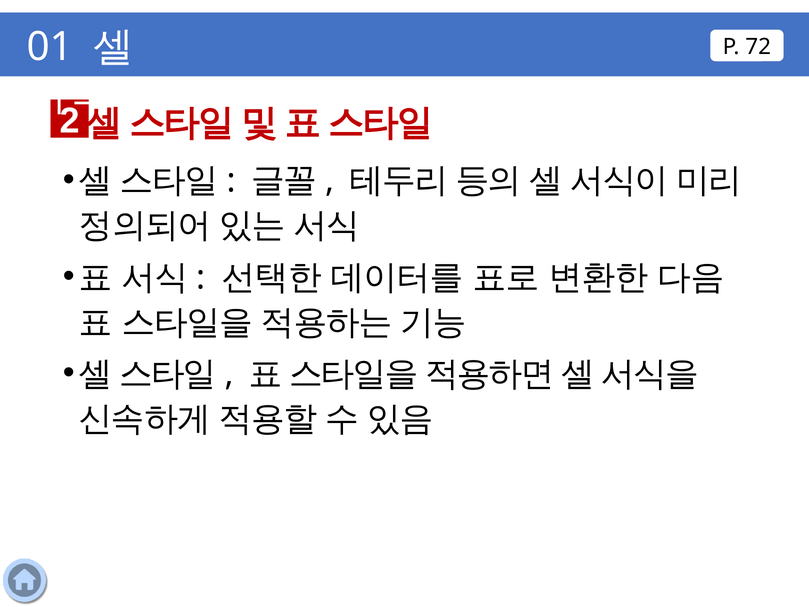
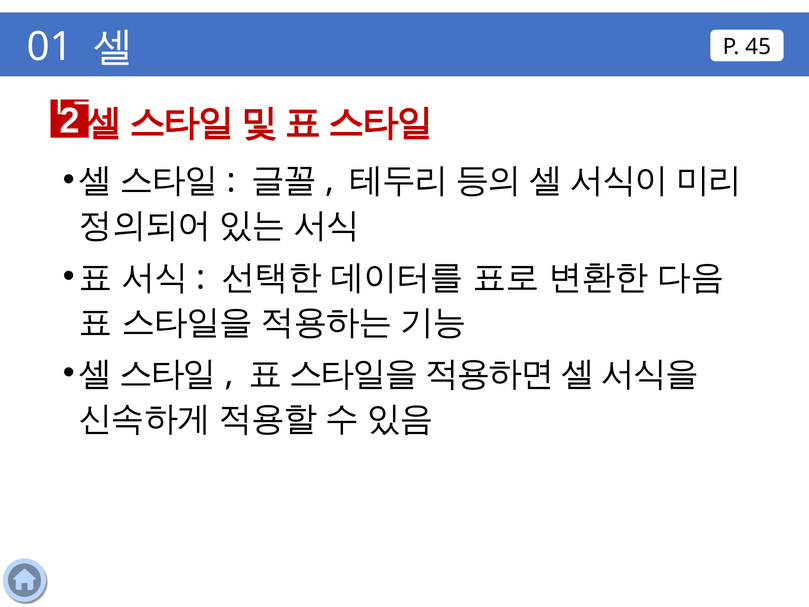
72: 72 -> 45 (758, 47)
